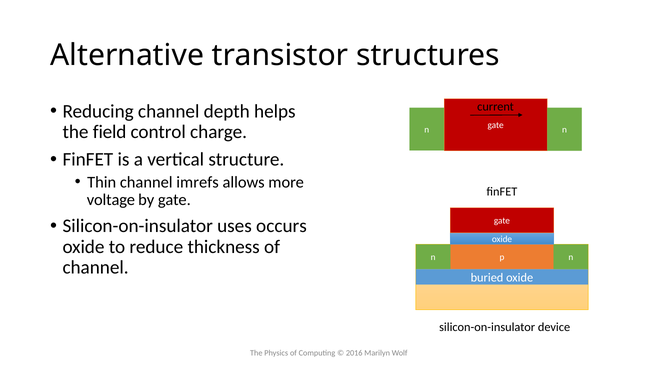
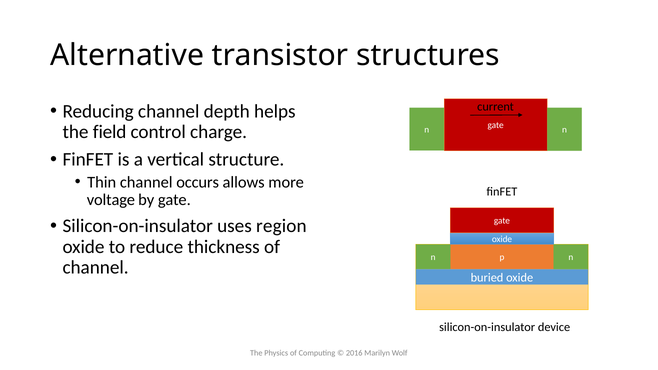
imrefs: imrefs -> occurs (198, 182)
occurs: occurs -> region (281, 226)
